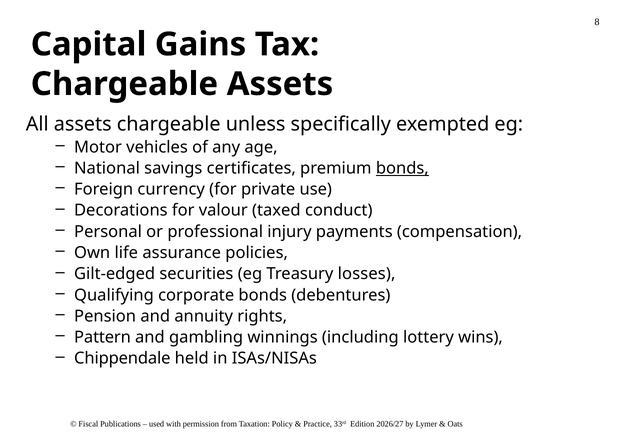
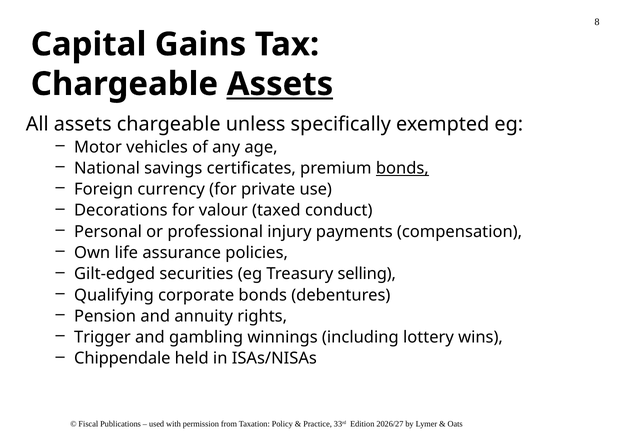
Assets underline: none -> present (280, 84)
losses: losses -> selling (367, 274)
Pattern: Pattern -> Trigger (102, 337)
